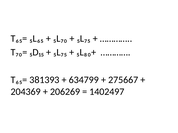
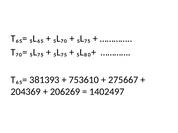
T₇₀= ₅D₁₅: ₅D₁₅ -> ₅L₇₅ (37, 52)
634799: 634799 -> 753610 (84, 80)
